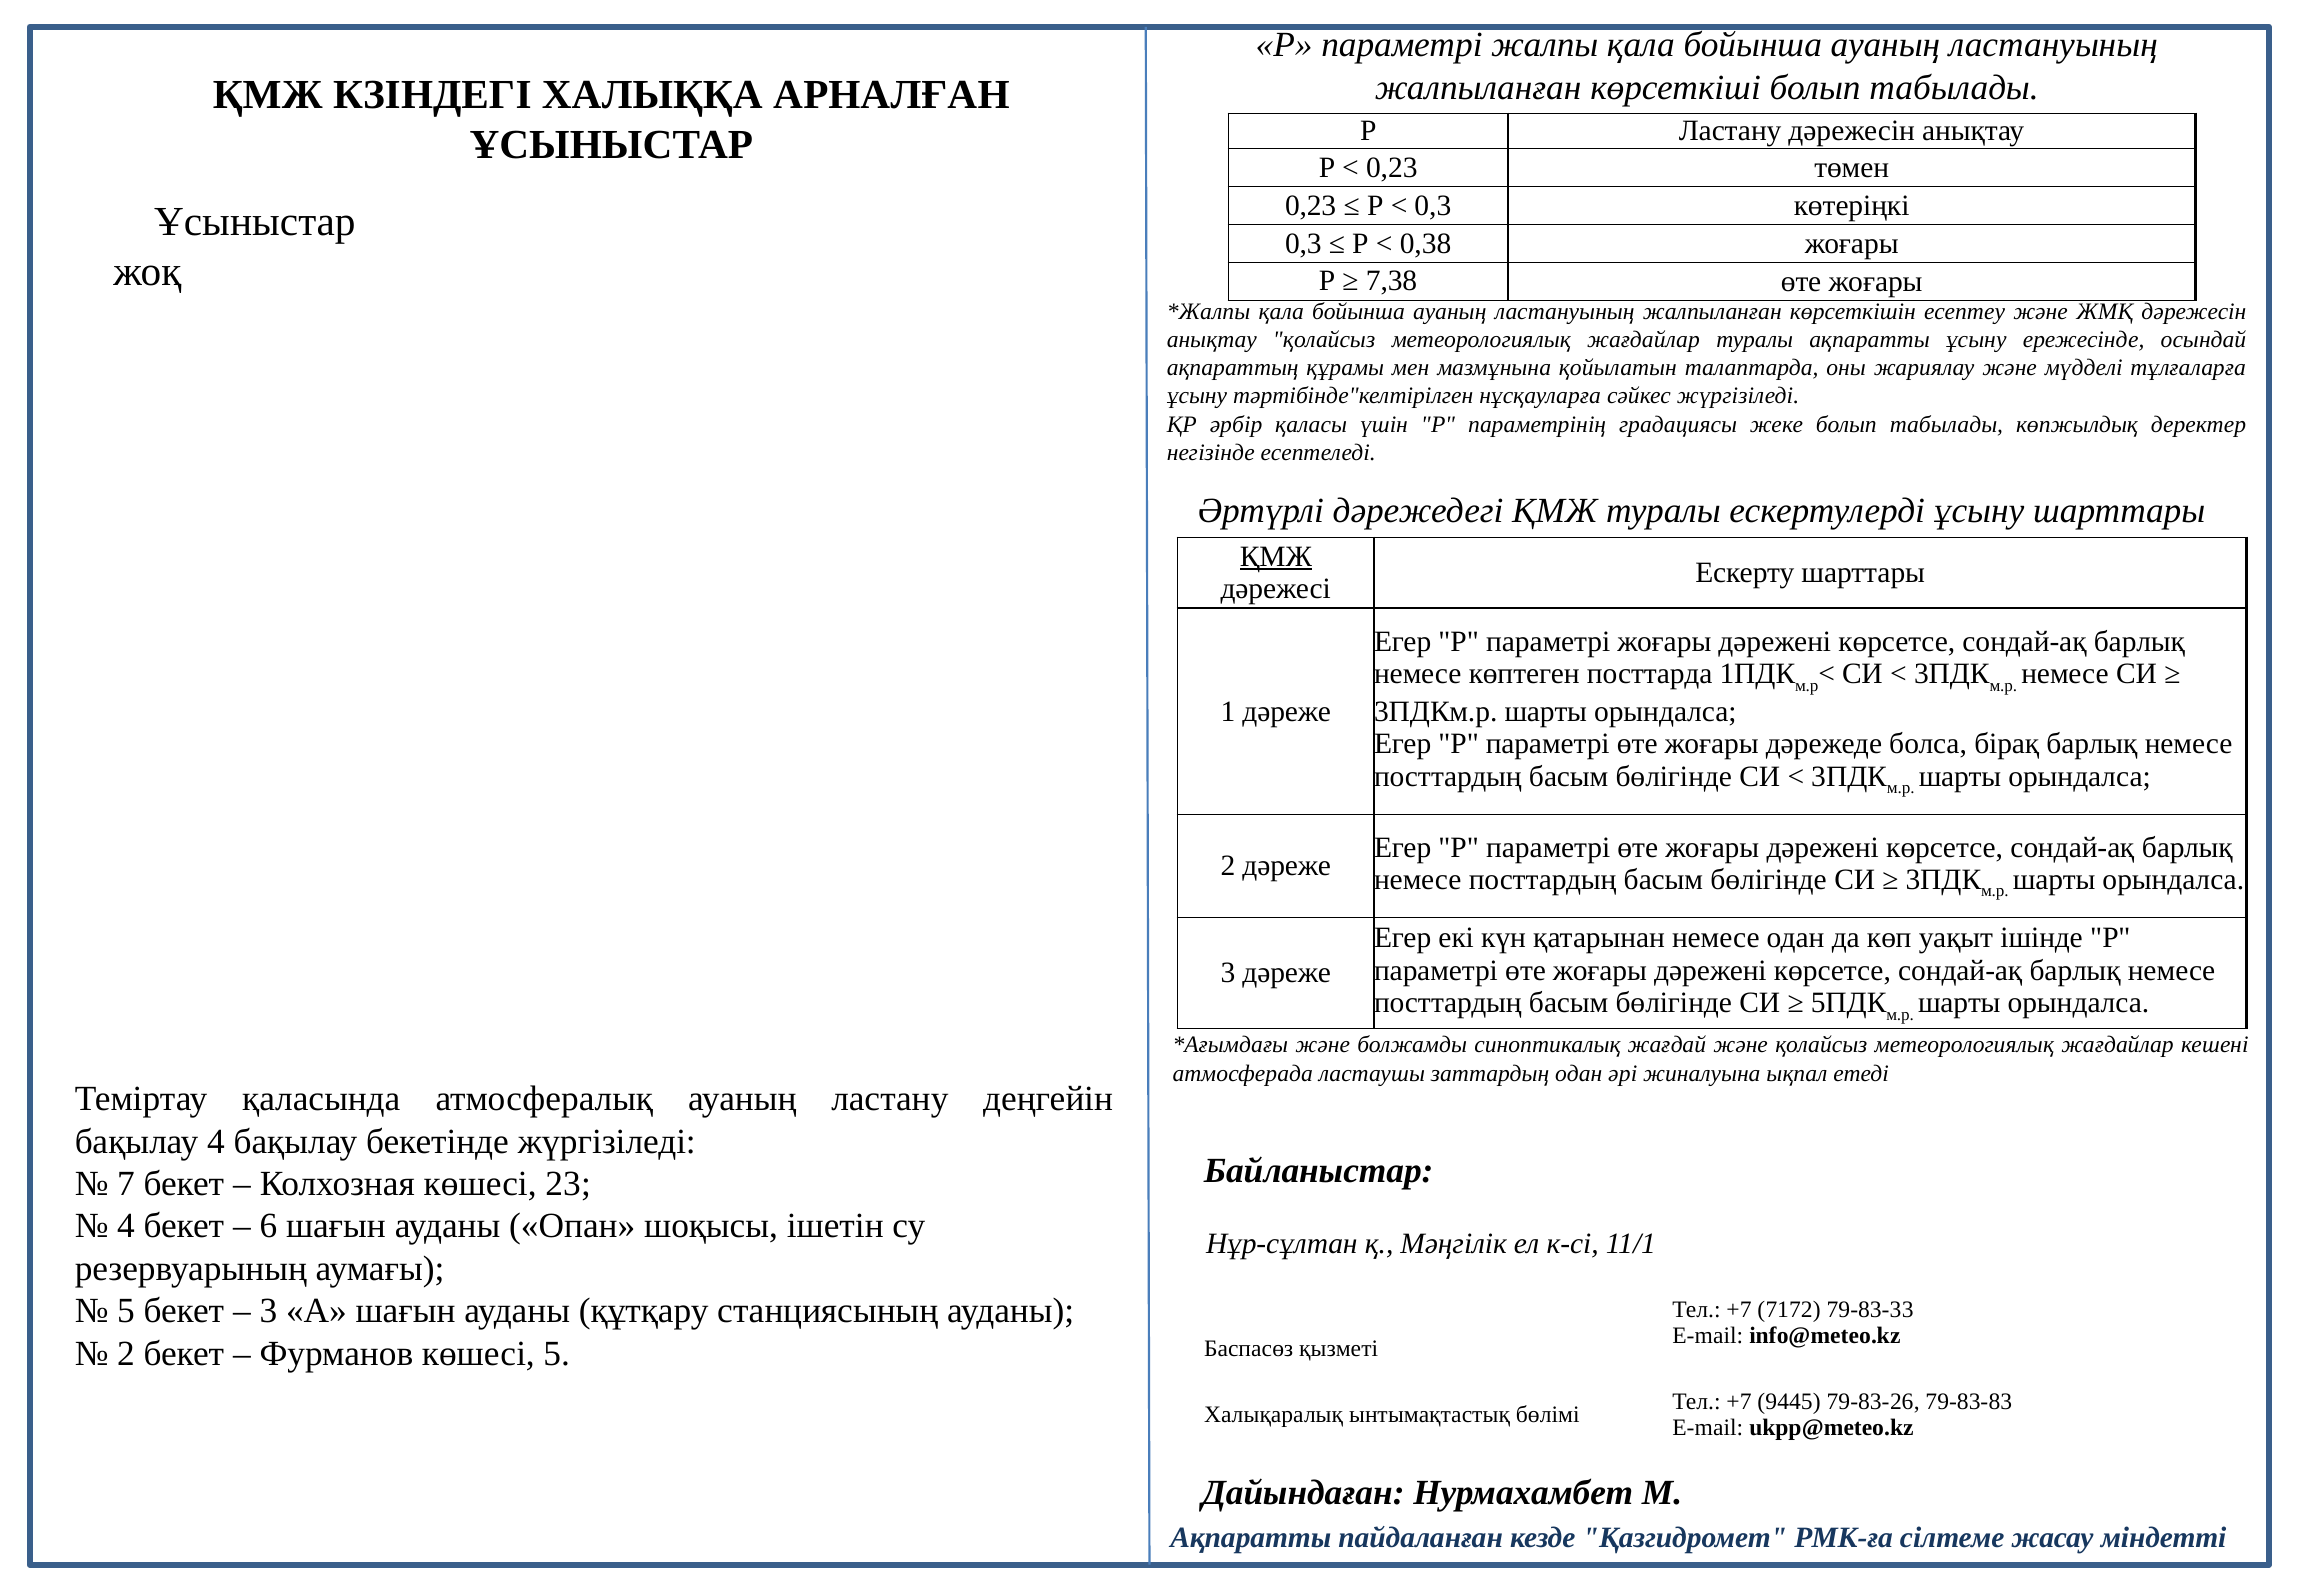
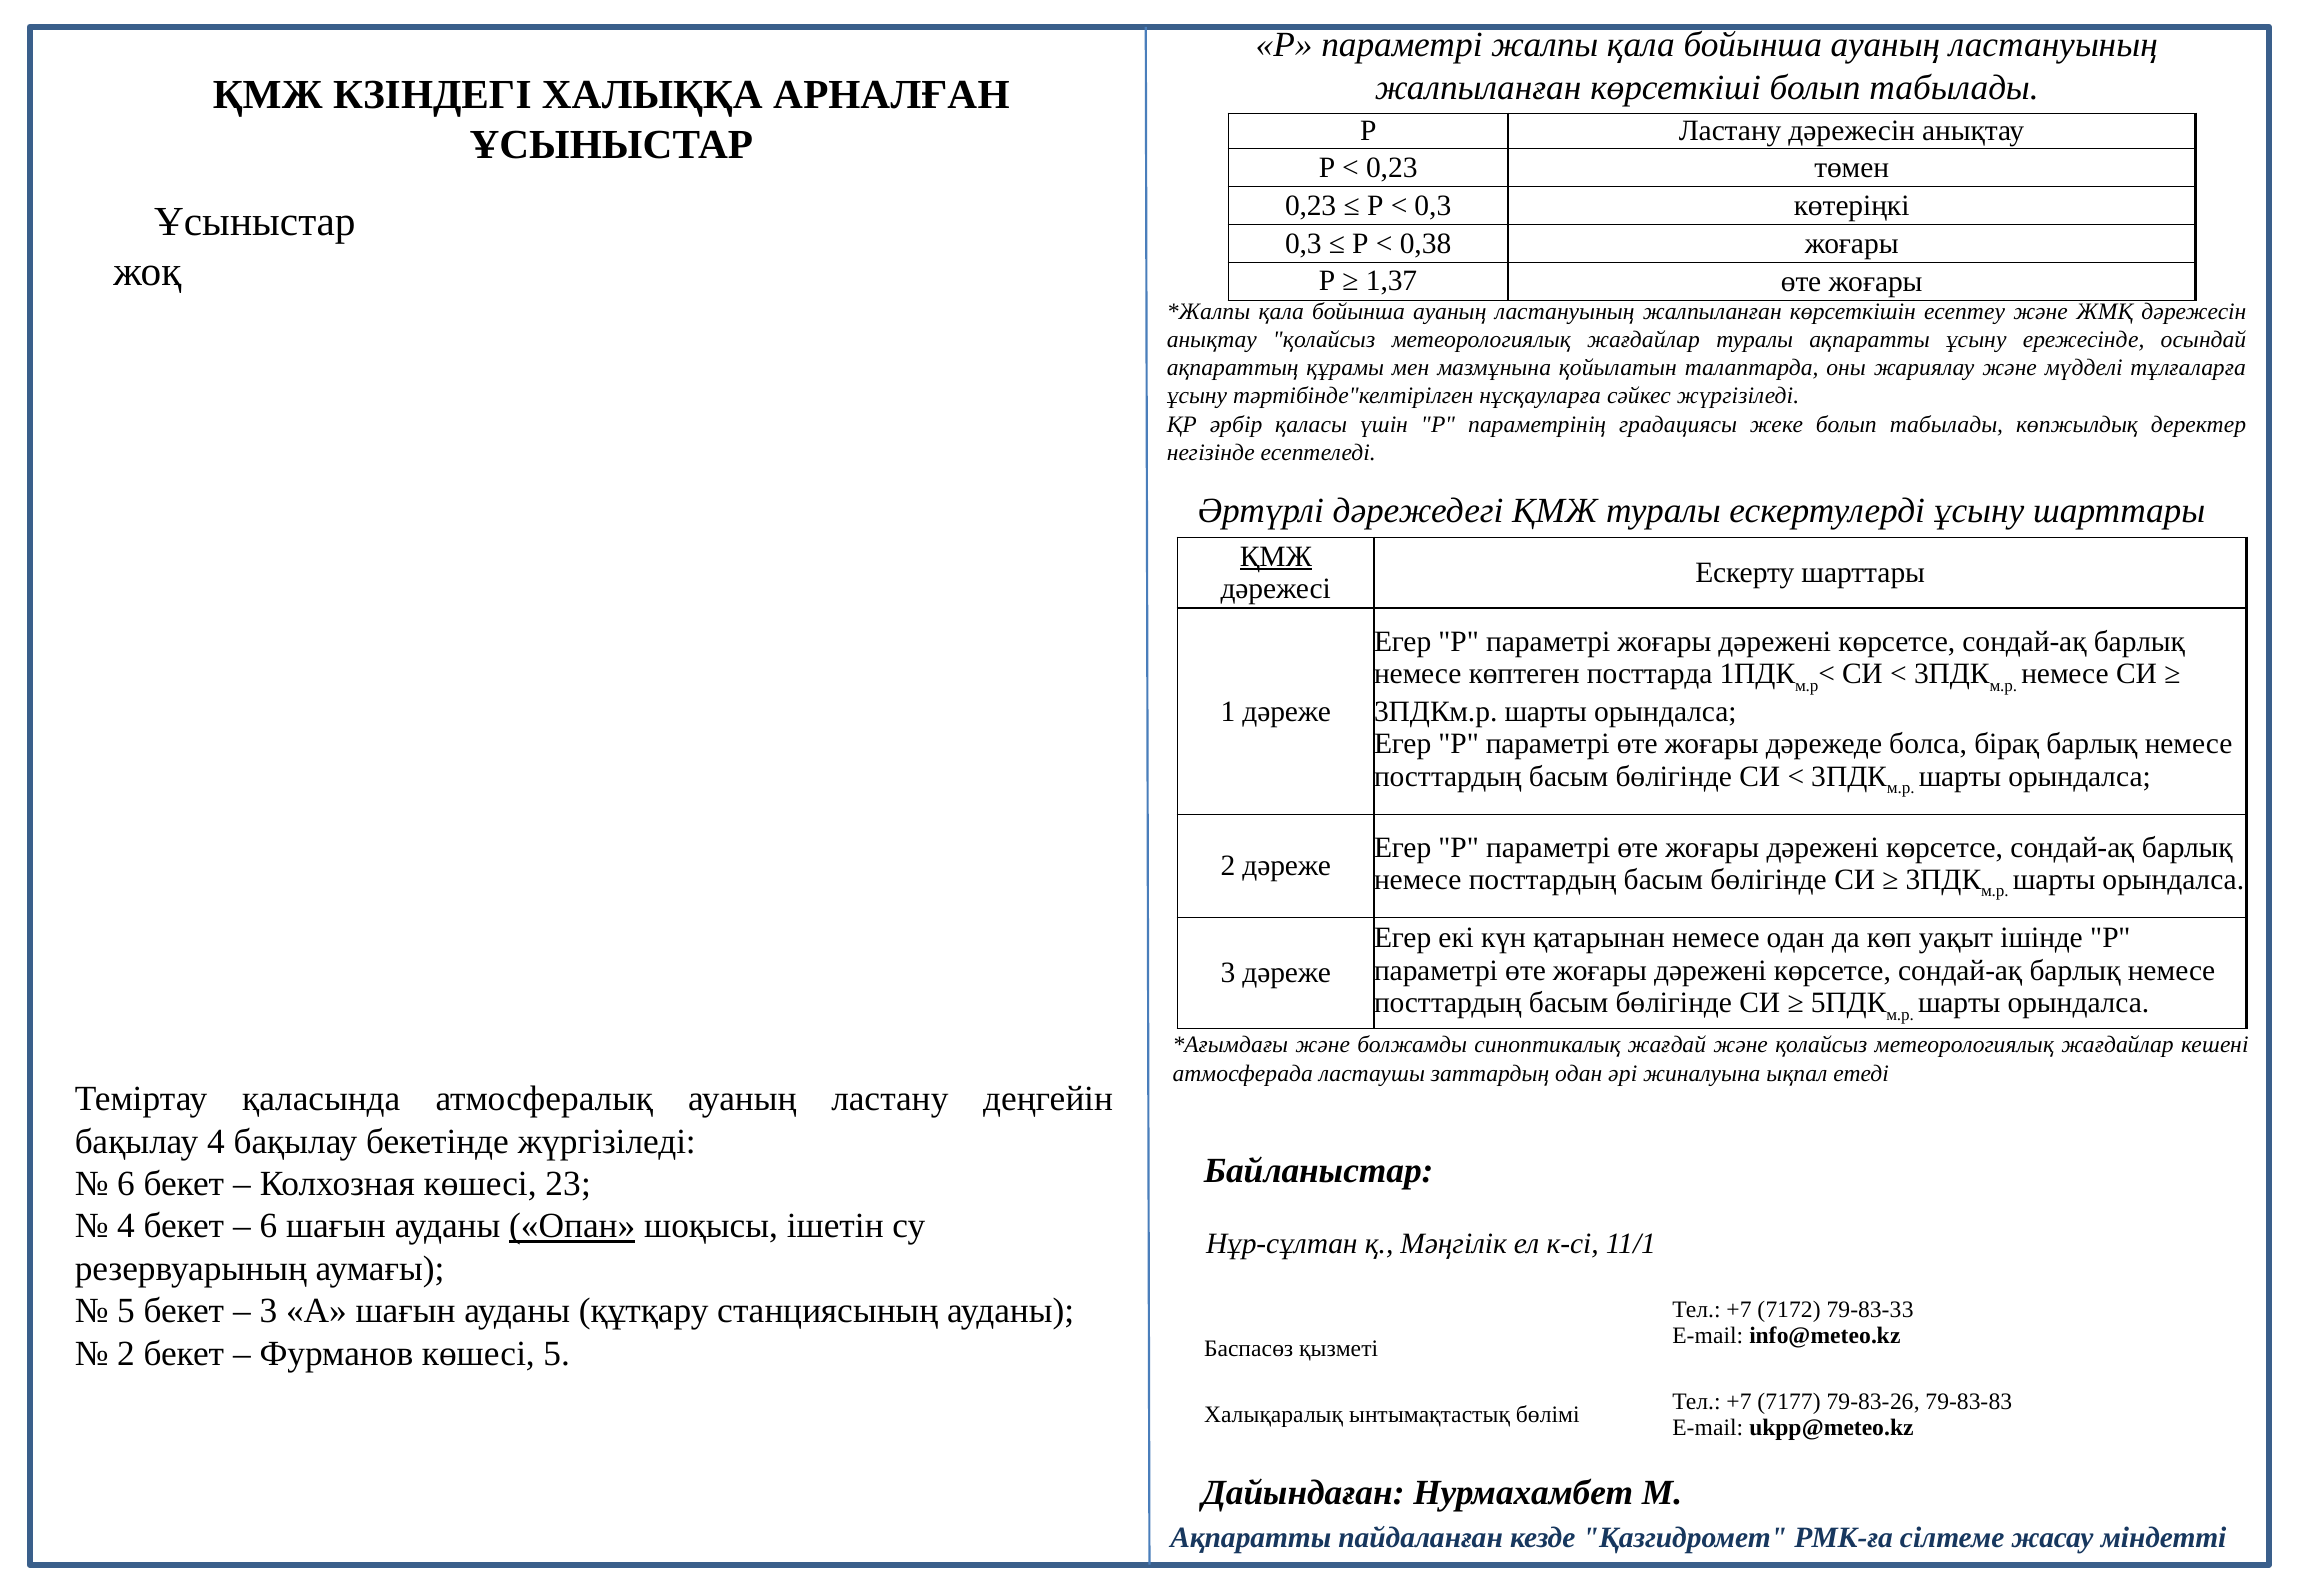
7,38: 7,38 -> 1,37 (1392, 281)
7: 7 -> 6 (126, 1184)
Опан underline: none -> present (572, 1226)
9445: 9445 -> 7177 (1789, 1401)
